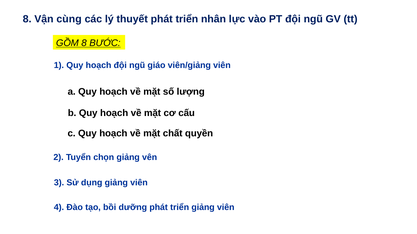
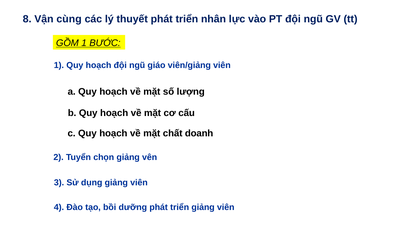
GỒM 8: 8 -> 1 (84, 43)
quyền: quyền -> doanh (199, 134)
